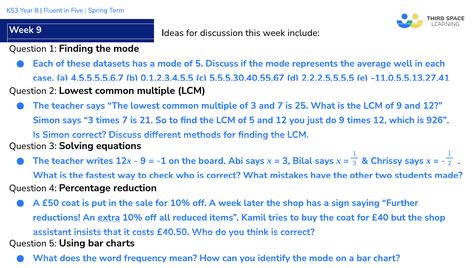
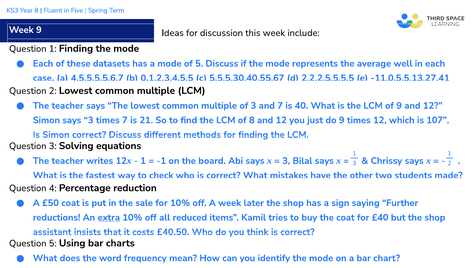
25: 25 -> 40 (301, 106)
LCM of 5: 5 -> 8 (252, 120)
926: 926 -> 107 (438, 120)
9: 9 -> 1 (143, 161)
